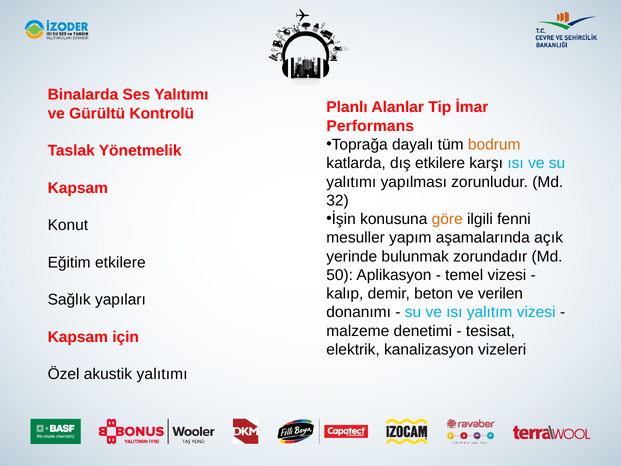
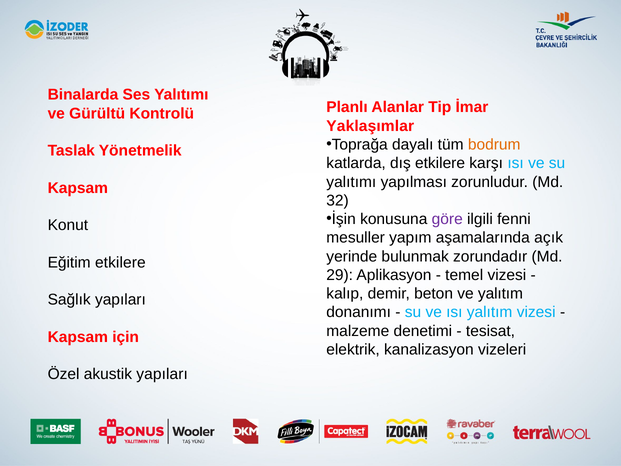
Performans: Performans -> Yaklaşımlar (370, 126)
göre colour: orange -> purple (447, 219)
50: 50 -> 29 (340, 275)
ve verilen: verilen -> yalıtım (500, 294)
akustik yalıtımı: yalıtımı -> yapıları (162, 374)
